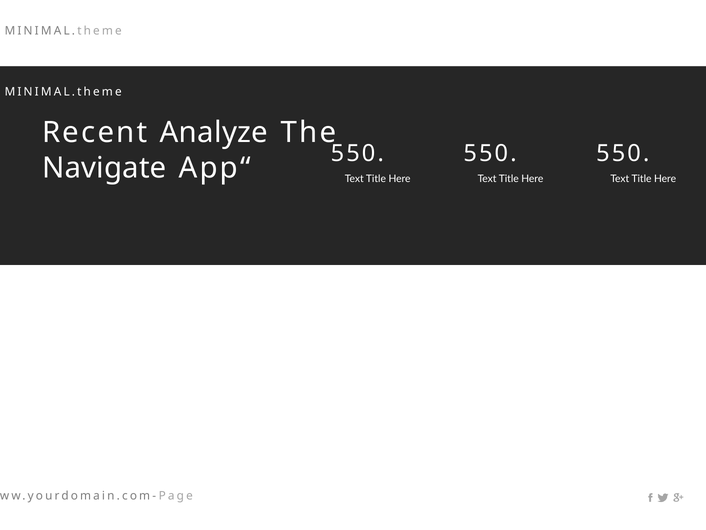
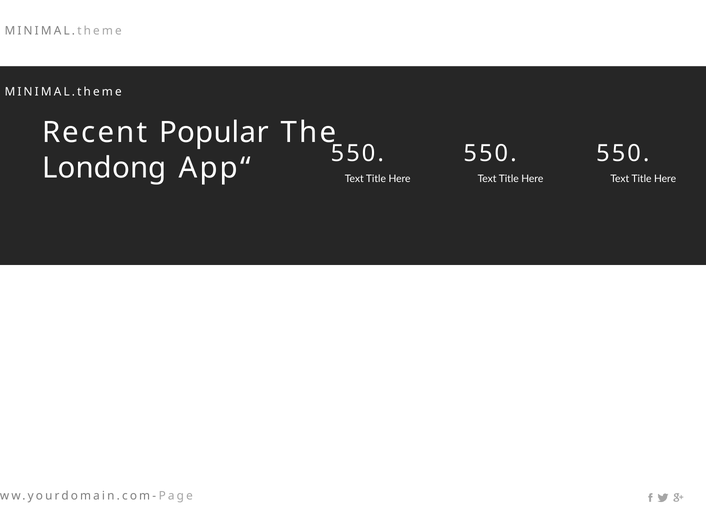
Analyze: Analyze -> Popular (214, 133)
Navigate: Navigate -> Londong (104, 168)
